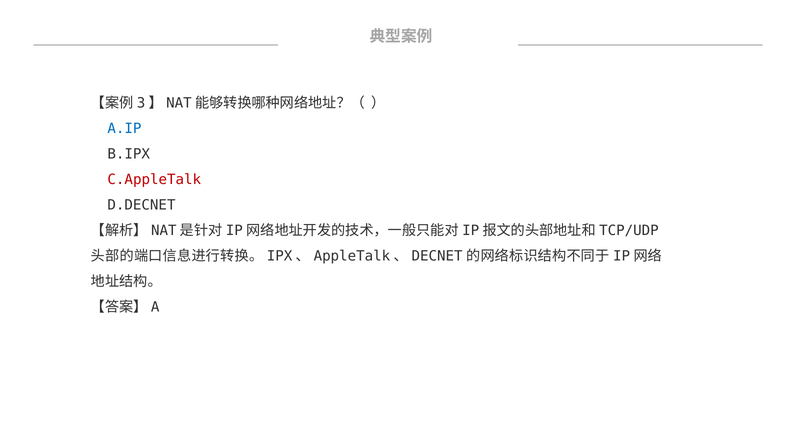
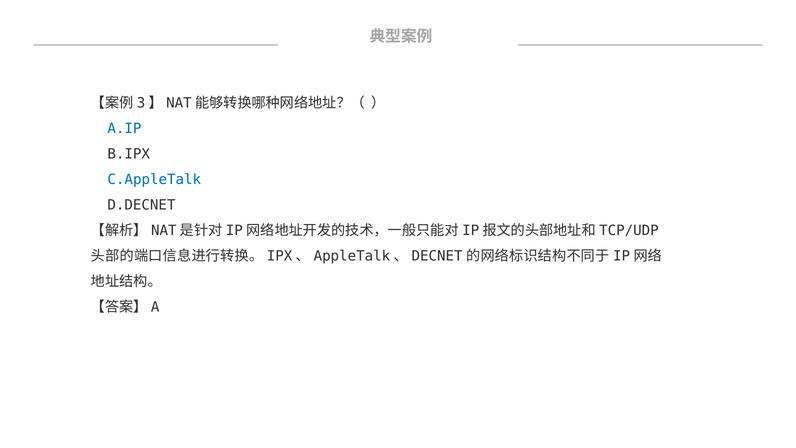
C.AppleTalk colour: red -> blue (154, 180)
